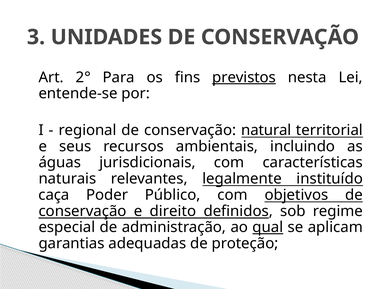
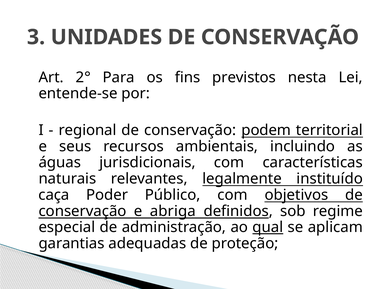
previstos underline: present -> none (244, 77)
natural: natural -> podem (266, 130)
direito: direito -> abriga (173, 211)
